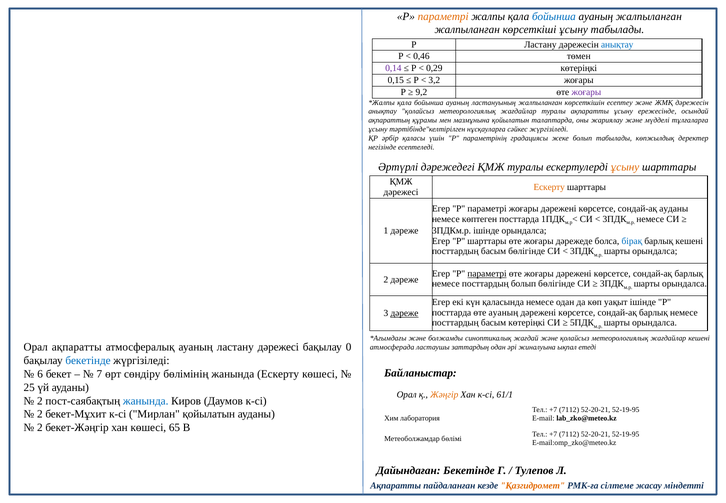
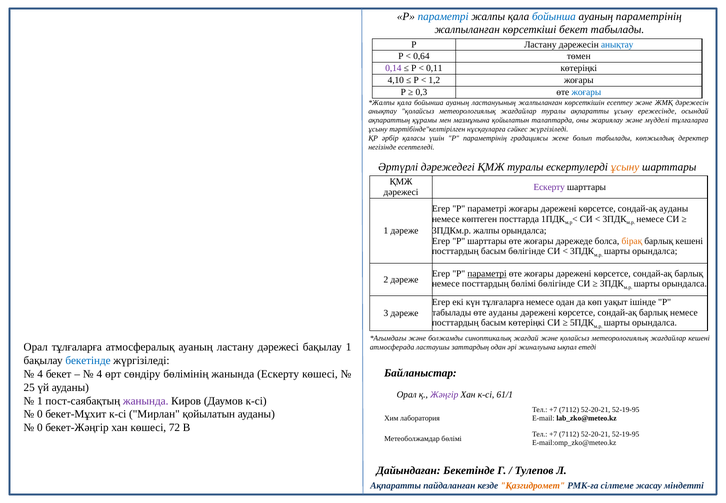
параметрі colour: orange -> blue (443, 16)
ауаның жалпыланған: жалпыланған -> параметрінің (649, 16)
көрсеткіші ұсыну: ұсыну -> бекет (574, 30)
0,46: 0,46 -> 0,64 (421, 56)
0,29: 0,29 -> 0,11 (434, 68)
0,15: 0,15 -> 4,10 (396, 80)
3,2: 3,2 -> 1,2 (434, 80)
9,2: 9,2 -> 0,3 (421, 92)
жоғары colour: purple -> blue (586, 92)
Ескерту colour: orange -> purple (549, 187)
3ПДКм.р ішінде: ішінде -> жалпы (486, 231)
бірақ colour: blue -> orange (632, 241)
посттардың болып: болып -> бөлімі (523, 284)
күн қаласында: қаласында -> тұлғаларға (503, 302)
посттарда: посттарда -> табылады (452, 312)
өте ауаның: ауаның -> ауданы (503, 312)
дәреже underline: present -> none (404, 313)
Орал ақпаратты: ақпаратты -> тұлғаларға (77, 347)
бақылау 0: 0 -> 1 (349, 347)
6: 6 -> 4 (40, 374)
7: 7 -> 4 (99, 374)
Жәңгір colour: orange -> purple (444, 394)
2: 2 -> 1 (40, 401)
жанында colour: blue -> purple (146, 401)
2: 2 -> 0 (40, 414)
2: 2 -> 0 (40, 427)
65: 65 -> 72 (174, 427)
